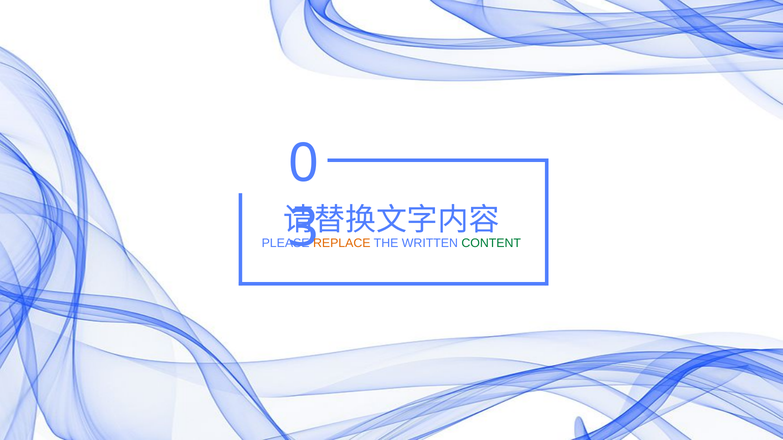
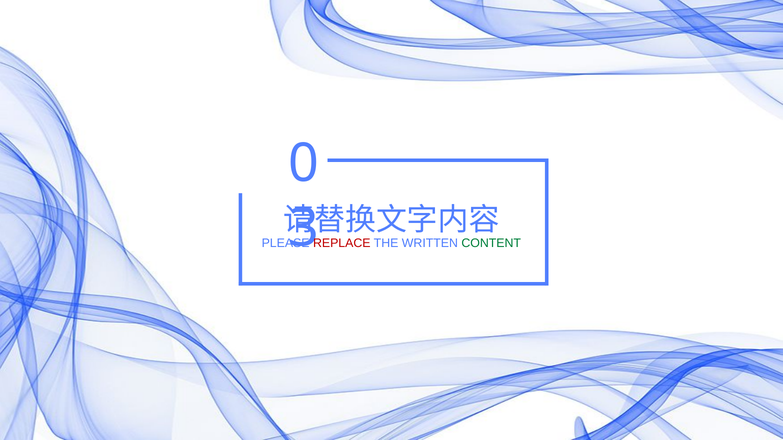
REPLACE colour: orange -> red (342, 243)
